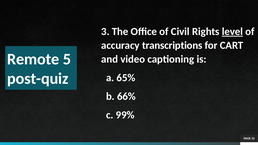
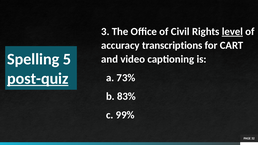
Remote: Remote -> Spelling (33, 59)
post-quiz underline: none -> present (38, 79)
65%: 65% -> 73% (126, 78)
66%: 66% -> 83% (126, 96)
